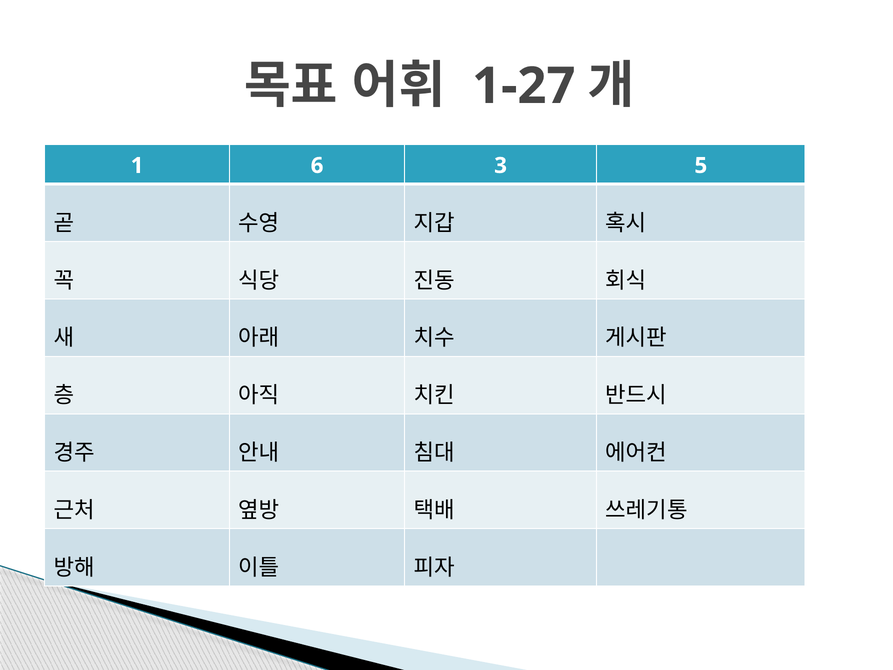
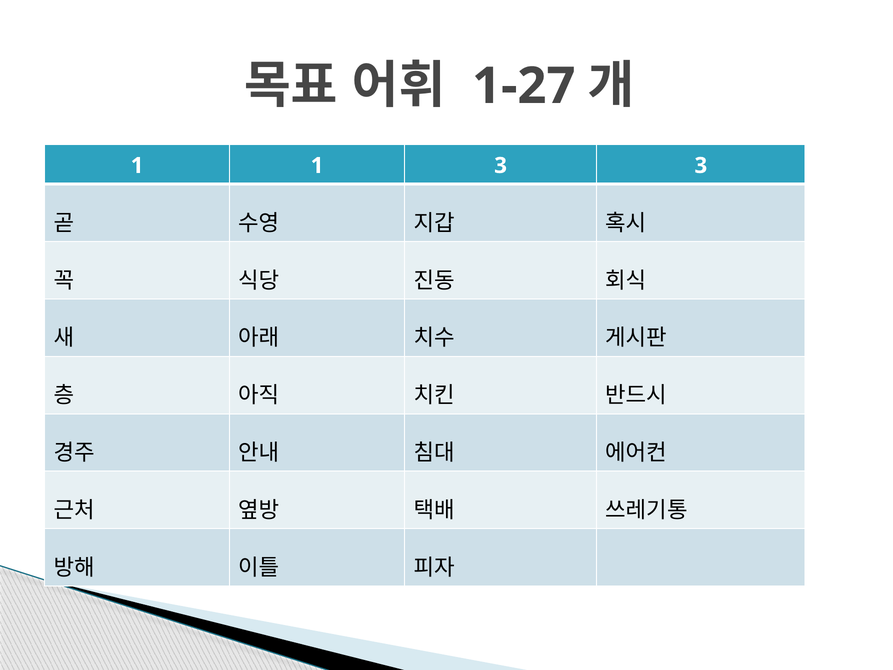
1 6: 6 -> 1 (317, 166)
3 5: 5 -> 3 (701, 166)
